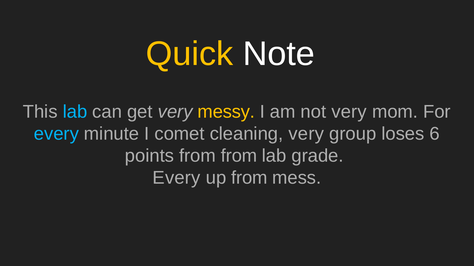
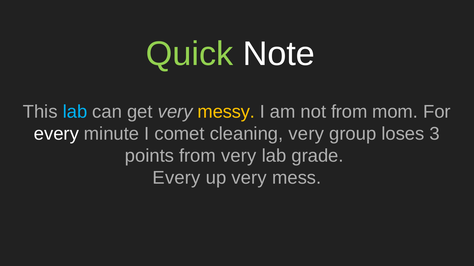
Quick colour: yellow -> light green (190, 54)
not very: very -> from (349, 112)
every colour: light blue -> white (56, 134)
6: 6 -> 3 (435, 134)
from from: from -> very (239, 156)
up from: from -> very (249, 178)
